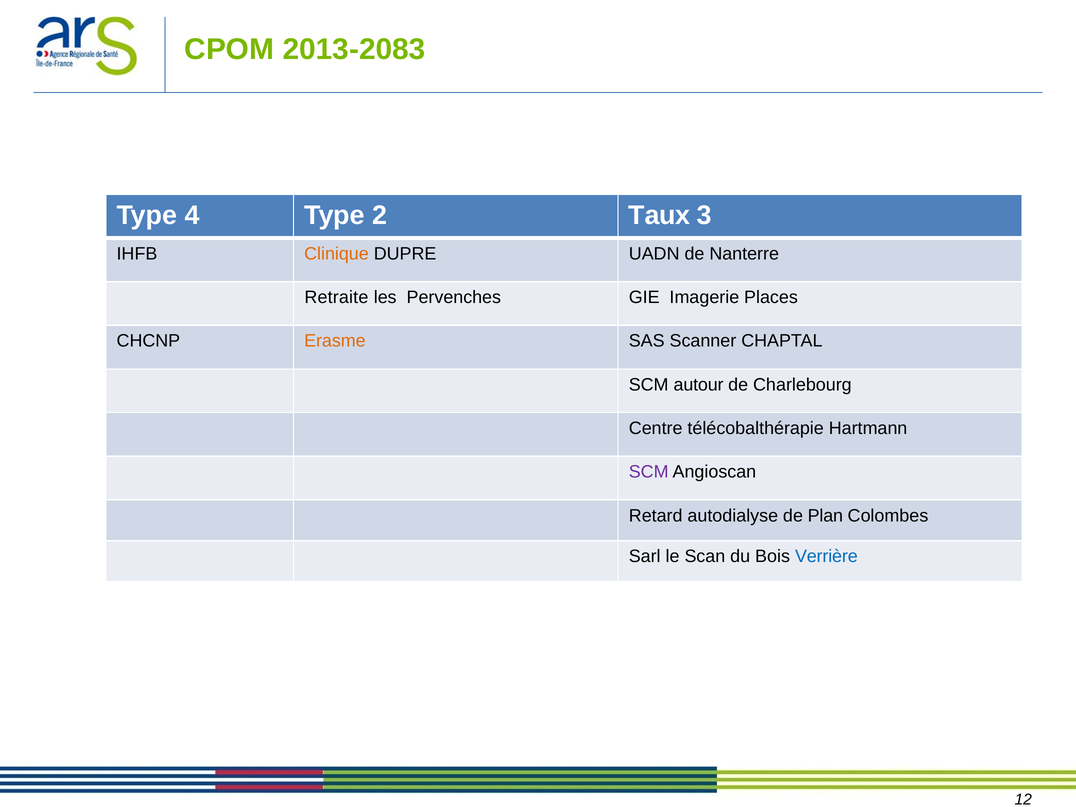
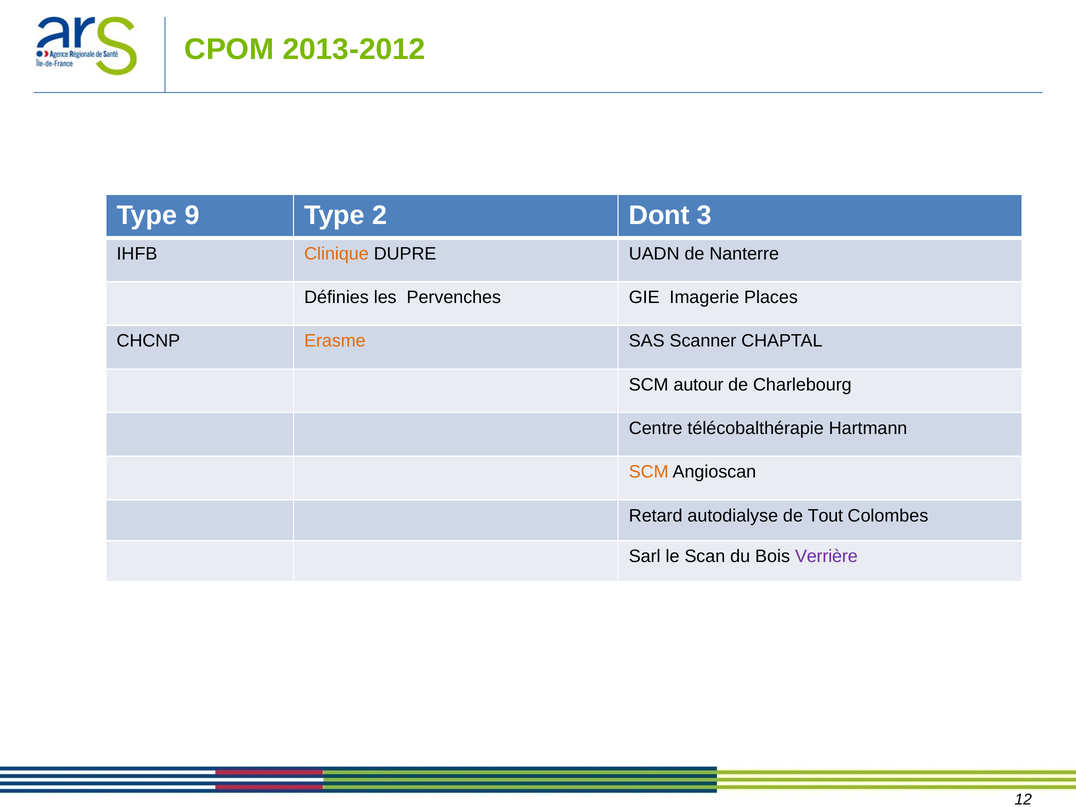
2013-2083: 2013-2083 -> 2013-2012 (354, 50)
4: 4 -> 9 (192, 215)
Taux: Taux -> Dont (659, 215)
Retraite: Retraite -> Définies (336, 297)
SCM colour: purple -> orange (649, 472)
Plan: Plan -> Tout (825, 516)
Verrière colour: blue -> purple (826, 557)
